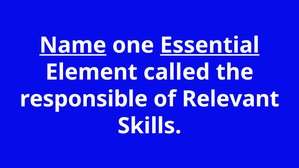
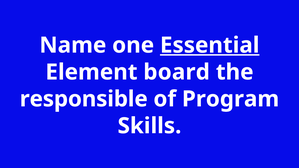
Name underline: present -> none (73, 45)
called: called -> board (177, 72)
Relevant: Relevant -> Program (231, 99)
